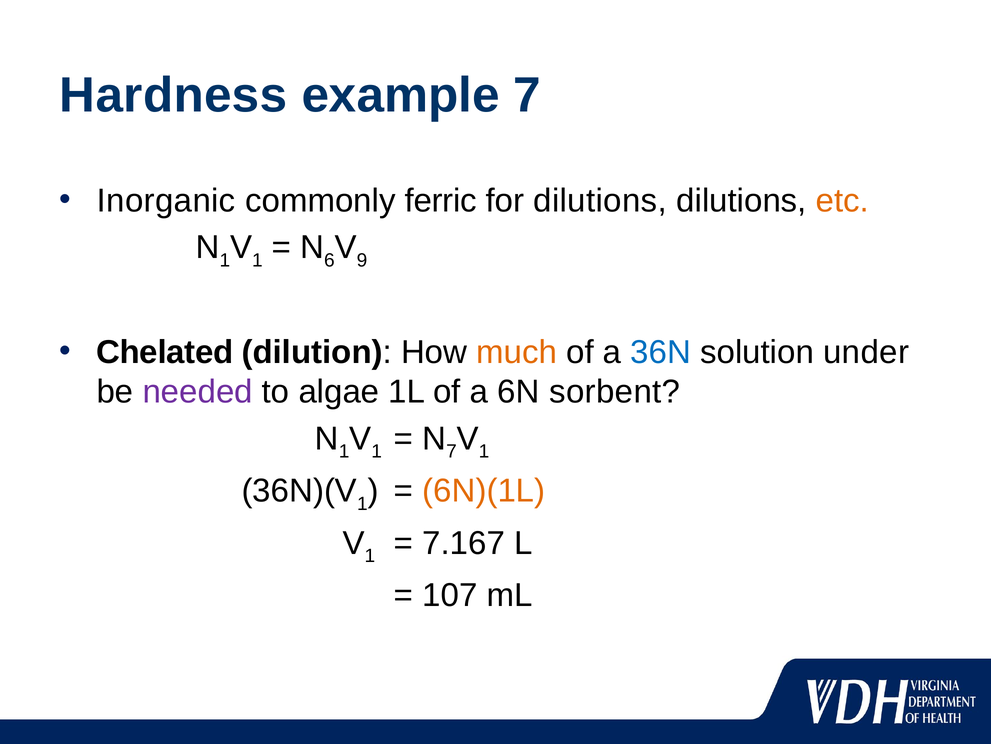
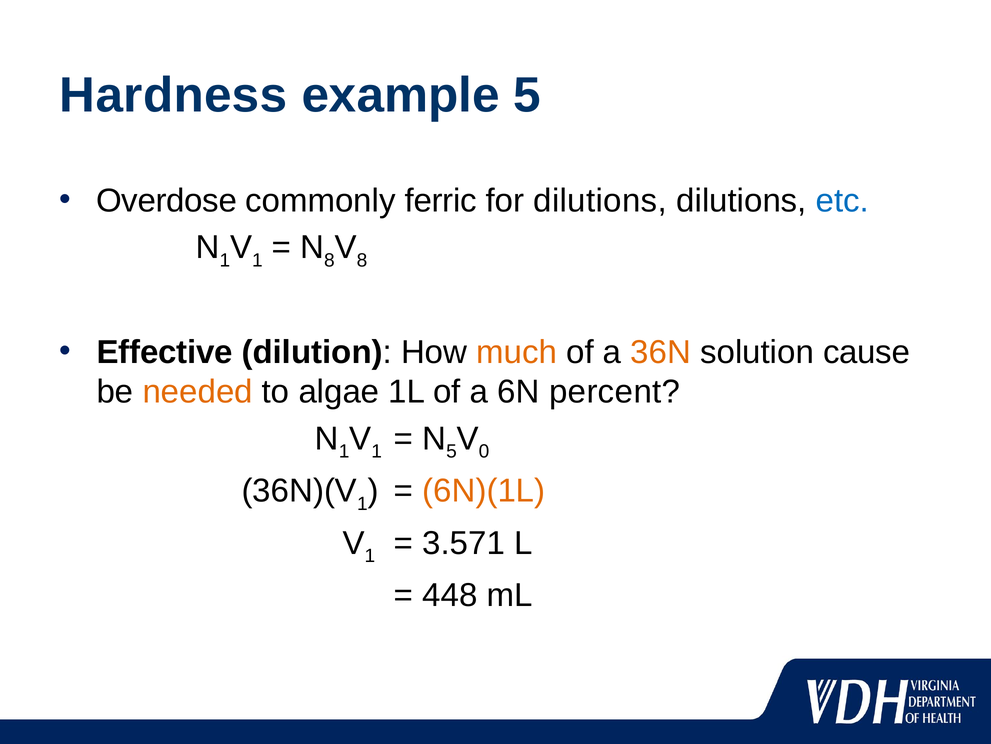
example 7: 7 -> 5 (527, 95)
Inorganic: Inorganic -> Overdose (166, 201)
etc colour: orange -> blue (842, 201)
6: 6 -> 8 (329, 260)
9: 9 -> 8 (362, 260)
Chelated: Chelated -> Effective (165, 352)
36N colour: blue -> orange (661, 352)
under: under -> cause (867, 352)
needed colour: purple -> orange (198, 391)
sorbent: sorbent -> percent (615, 391)
7: 7 -> 5 (451, 451)
1: 1 -> 0 (484, 451)
7.167: 7.167 -> 3.571 (464, 543)
107: 107 -> 448 (450, 595)
